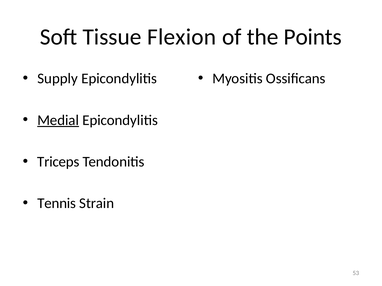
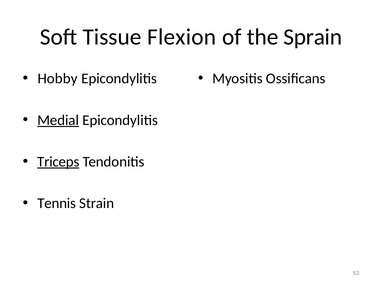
Points: Points -> Sprain (313, 37)
Supply: Supply -> Hobby (58, 79)
Triceps underline: none -> present (58, 162)
